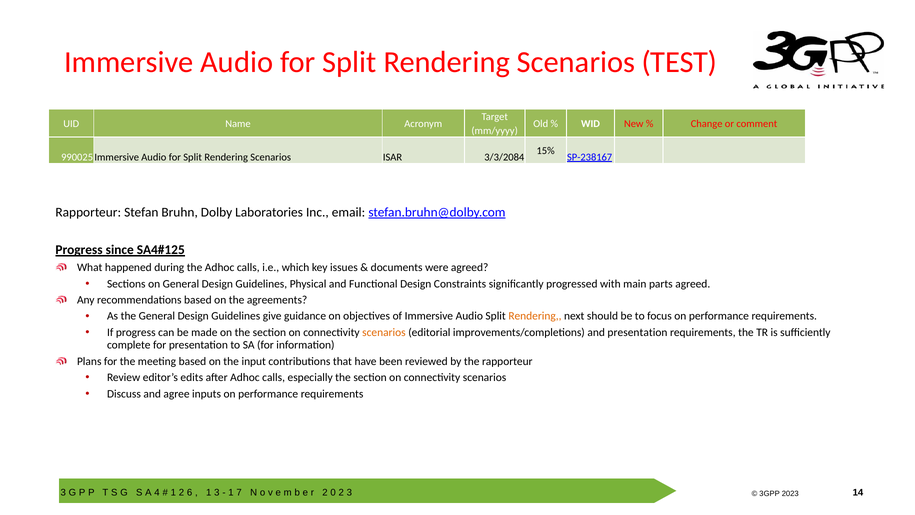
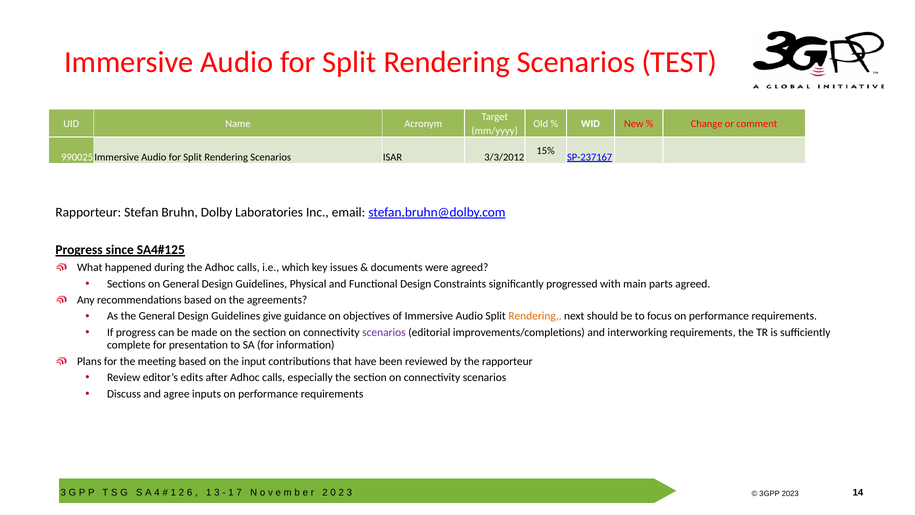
3/3/2084: 3/3/2084 -> 3/3/2012 (504, 157)
SP-238167: SP-238167 -> SP-237167 (590, 157)
scenarios colour: orange -> purple (384, 332)
and presentation: presentation -> interworking (637, 332)
